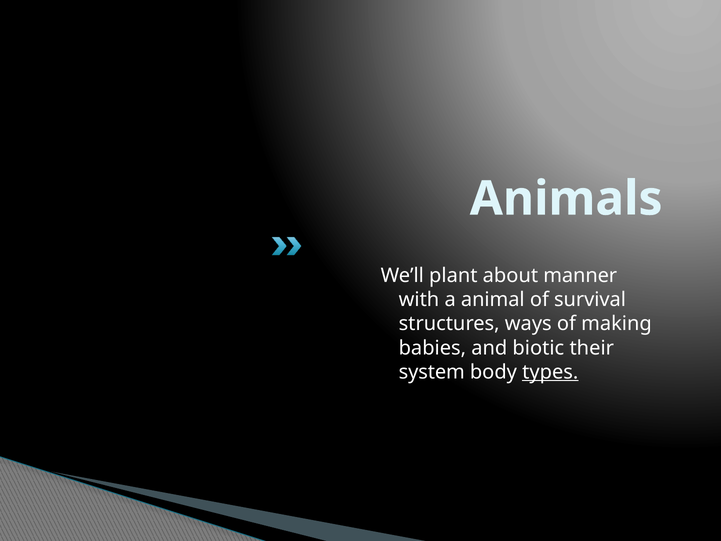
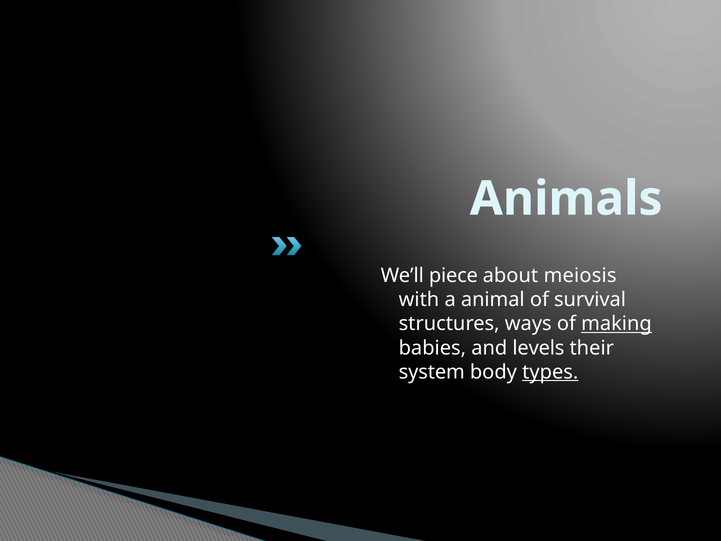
plant: plant -> piece (453, 276)
manner: manner -> meiosis (580, 276)
making underline: none -> present (616, 324)
biotic: biotic -> levels (538, 348)
